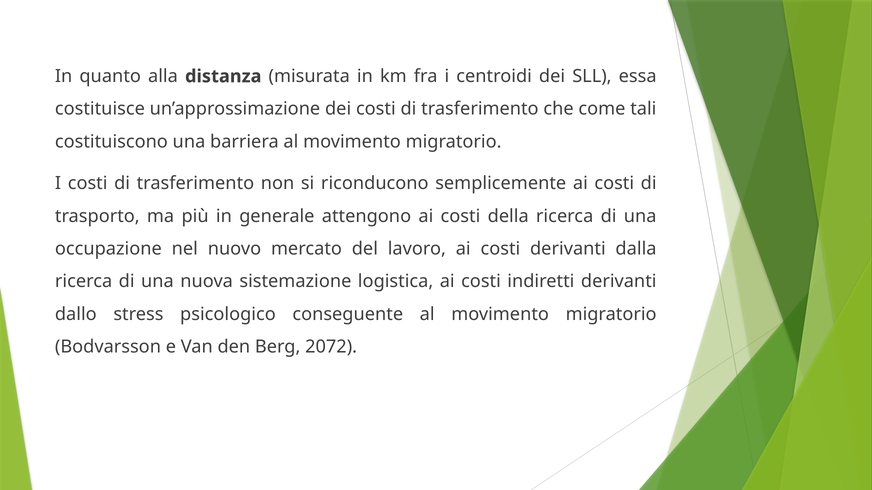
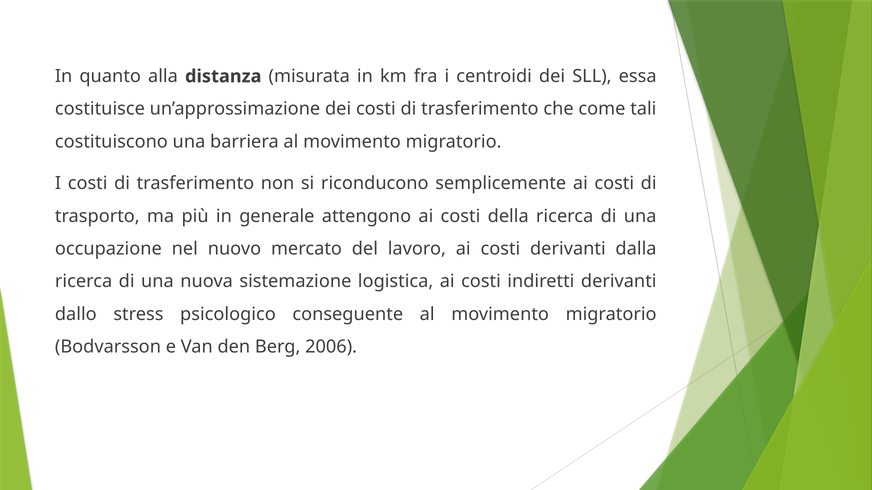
2072: 2072 -> 2006 (331, 347)
